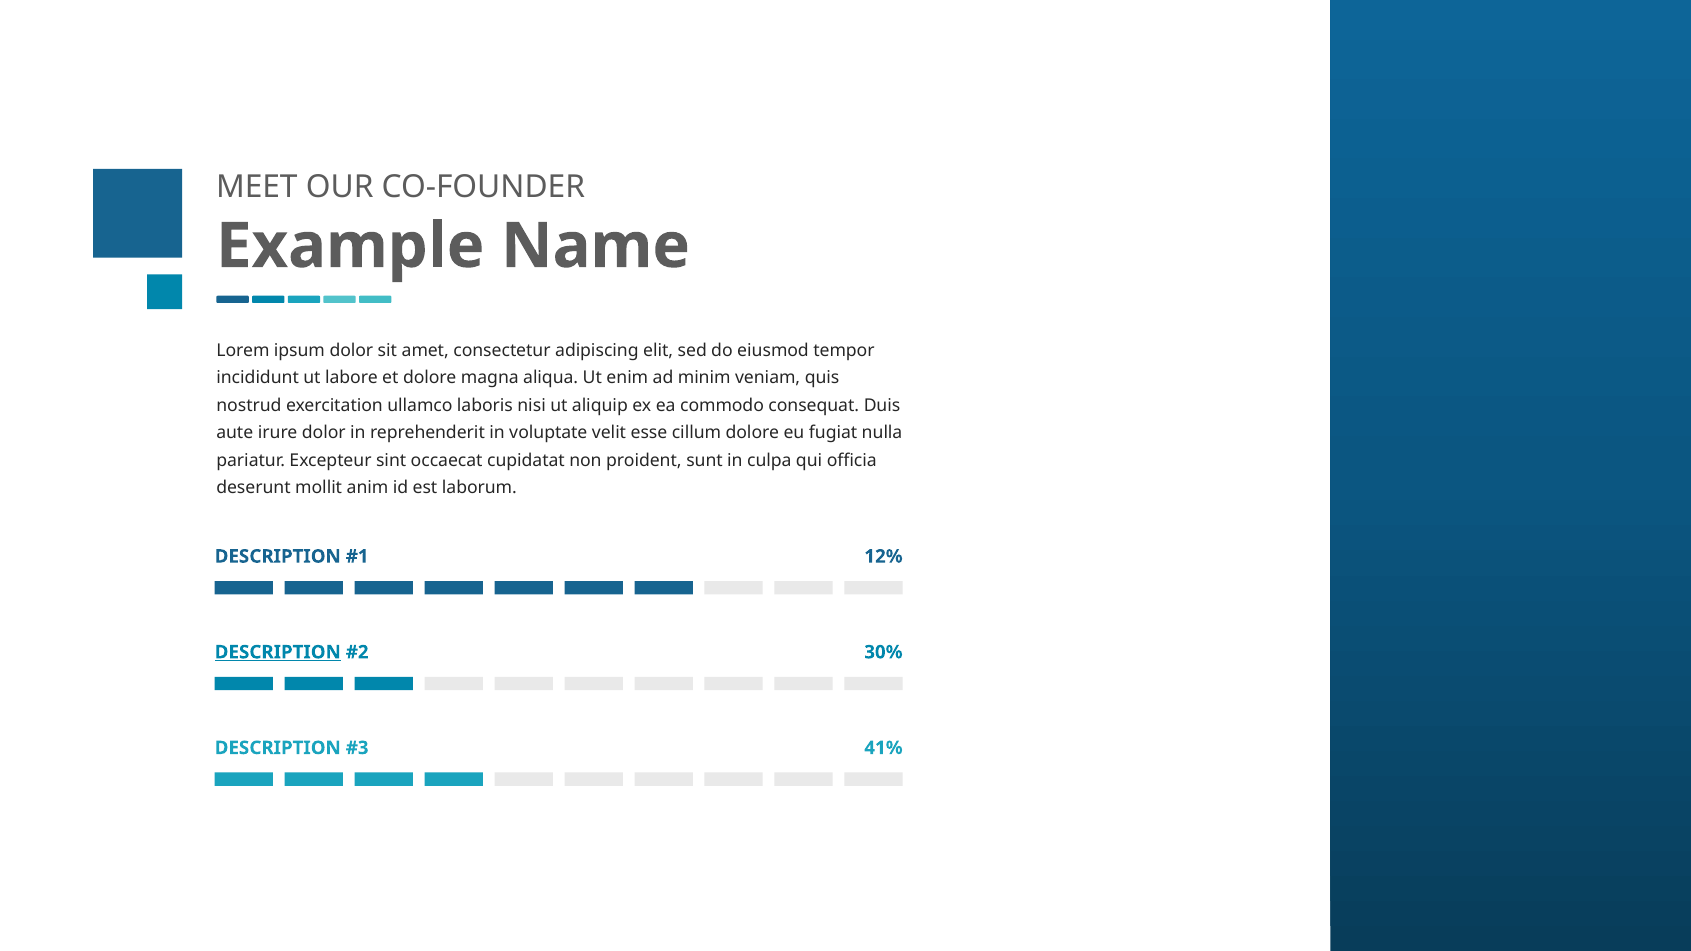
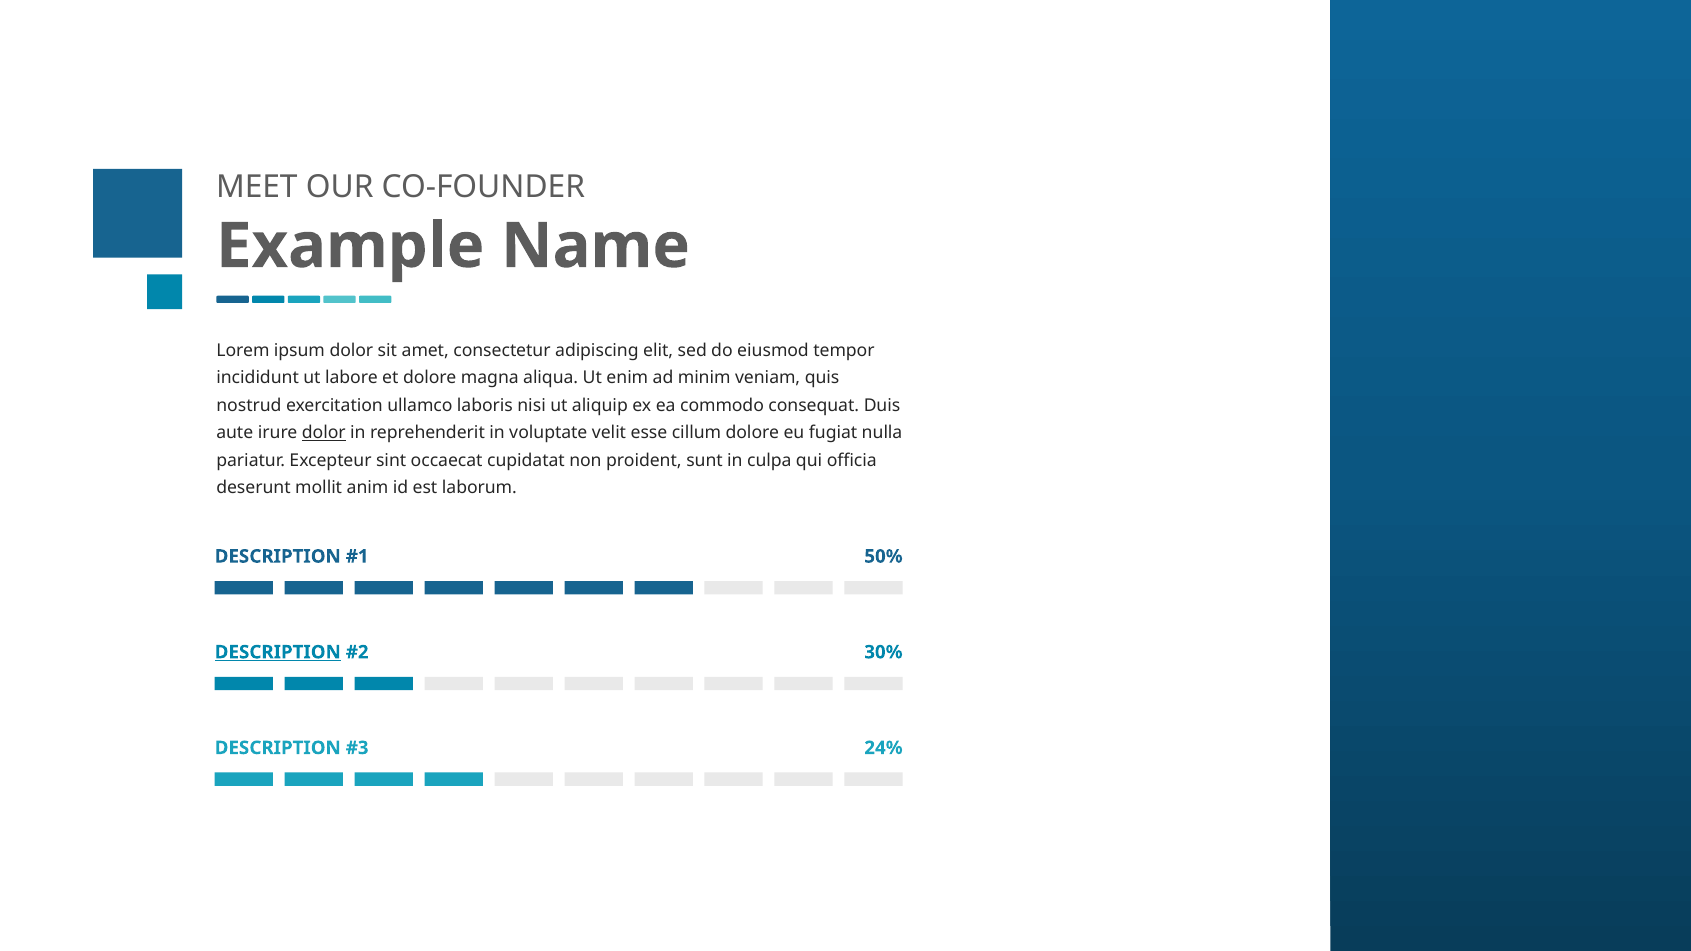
dolor underline: none -> present (324, 433)
12%: 12% -> 50% (883, 557)
41%: 41% -> 24% (883, 748)
